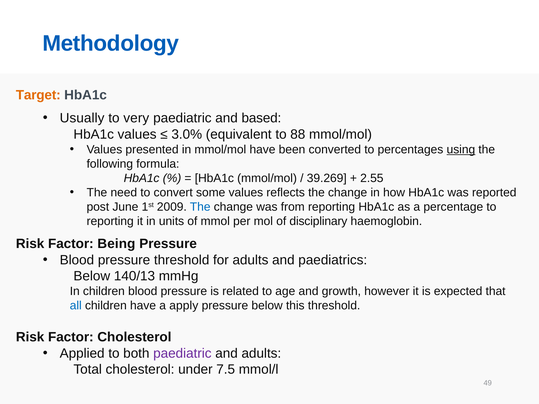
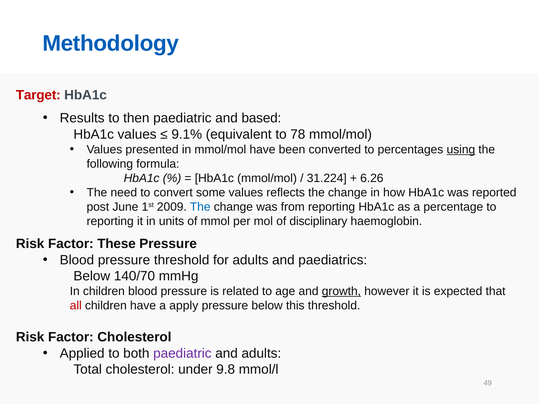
Target colour: orange -> red (38, 95)
Usually: Usually -> Results (82, 118)
very: very -> then (136, 118)
3.0%: 3.0% -> 9.1% (187, 134)
88: 88 -> 78 (298, 134)
39.269: 39.269 -> 31.224 (327, 178)
2.55: 2.55 -> 6.26 (372, 178)
Being: Being -> These (117, 244)
140/13: 140/13 -> 140/70 (134, 276)
growth underline: none -> present (341, 292)
all colour: blue -> red (76, 306)
7.5: 7.5 -> 9.8 (226, 370)
